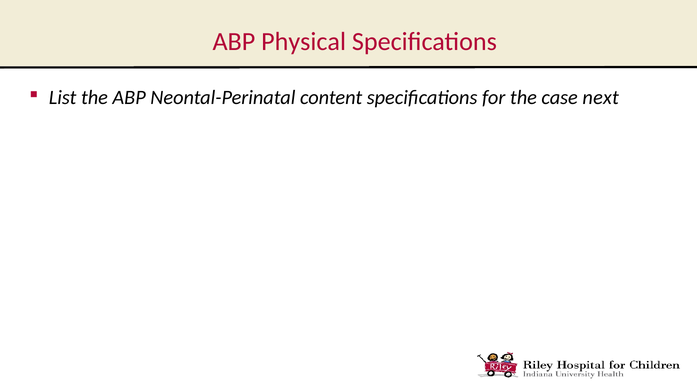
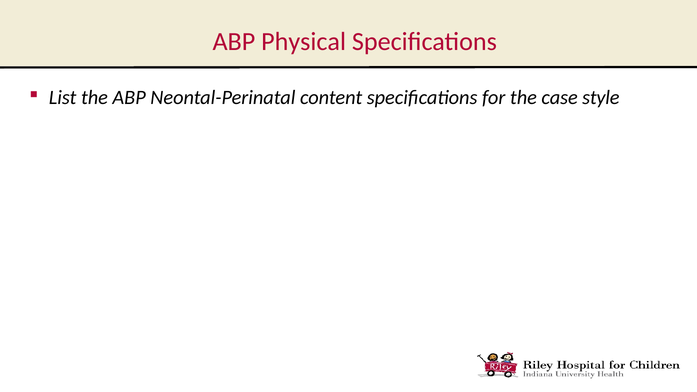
next: next -> style (601, 98)
